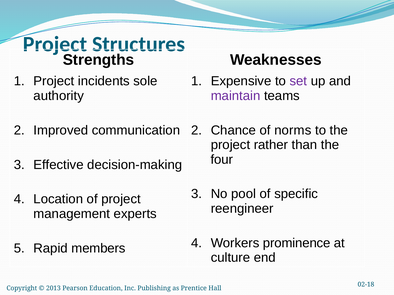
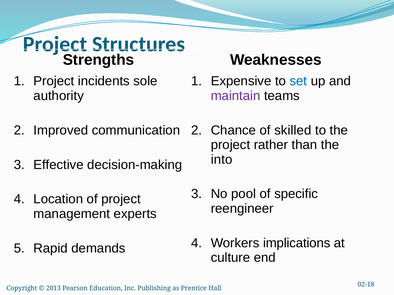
set colour: purple -> blue (298, 81)
norms: norms -> skilled (293, 130)
four: four -> into (222, 160)
prominence: prominence -> implications (297, 243)
members: members -> demands (98, 249)
